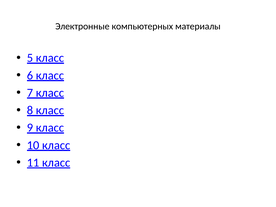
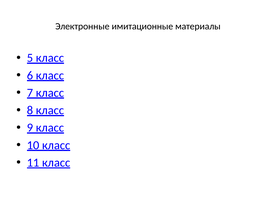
компьютерных: компьютерных -> имитационные (142, 26)
